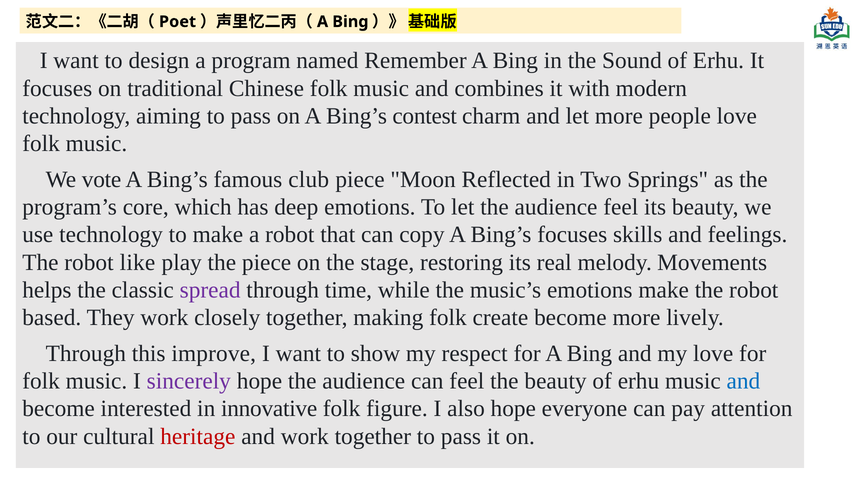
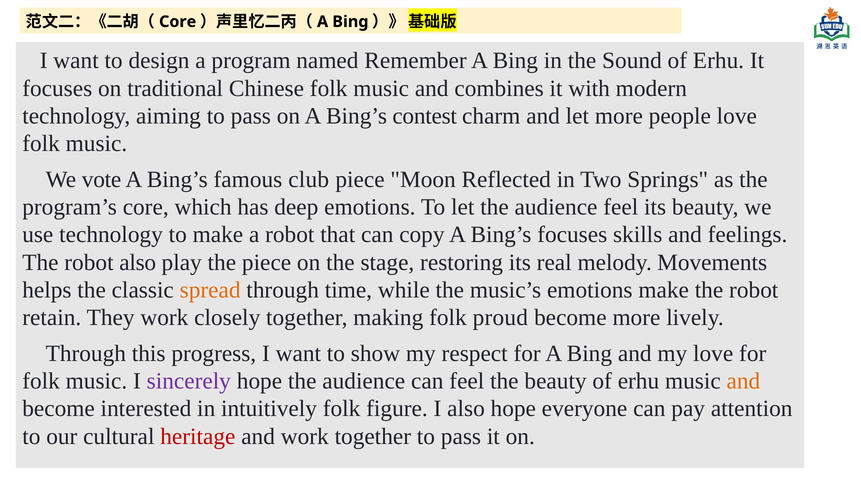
Poet: Poet -> Core (178, 22)
robot like: like -> also (138, 263)
spread colour: purple -> orange (210, 290)
based: based -> retain (52, 318)
create: create -> proud (500, 318)
improve: improve -> progress (214, 354)
and colour: blue -> orange (743, 381)
innovative: innovative -> intuitively (269, 409)
